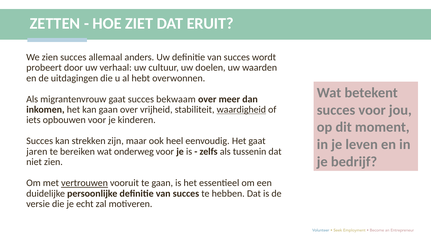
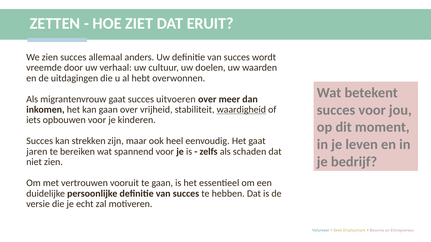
probeert: probeert -> vreemde (44, 68)
bekwaam: bekwaam -> uitvoeren (176, 99)
onderweg: onderweg -> spannend (134, 152)
tussenin: tussenin -> schaden (250, 152)
vertrouwen underline: present -> none (85, 183)
